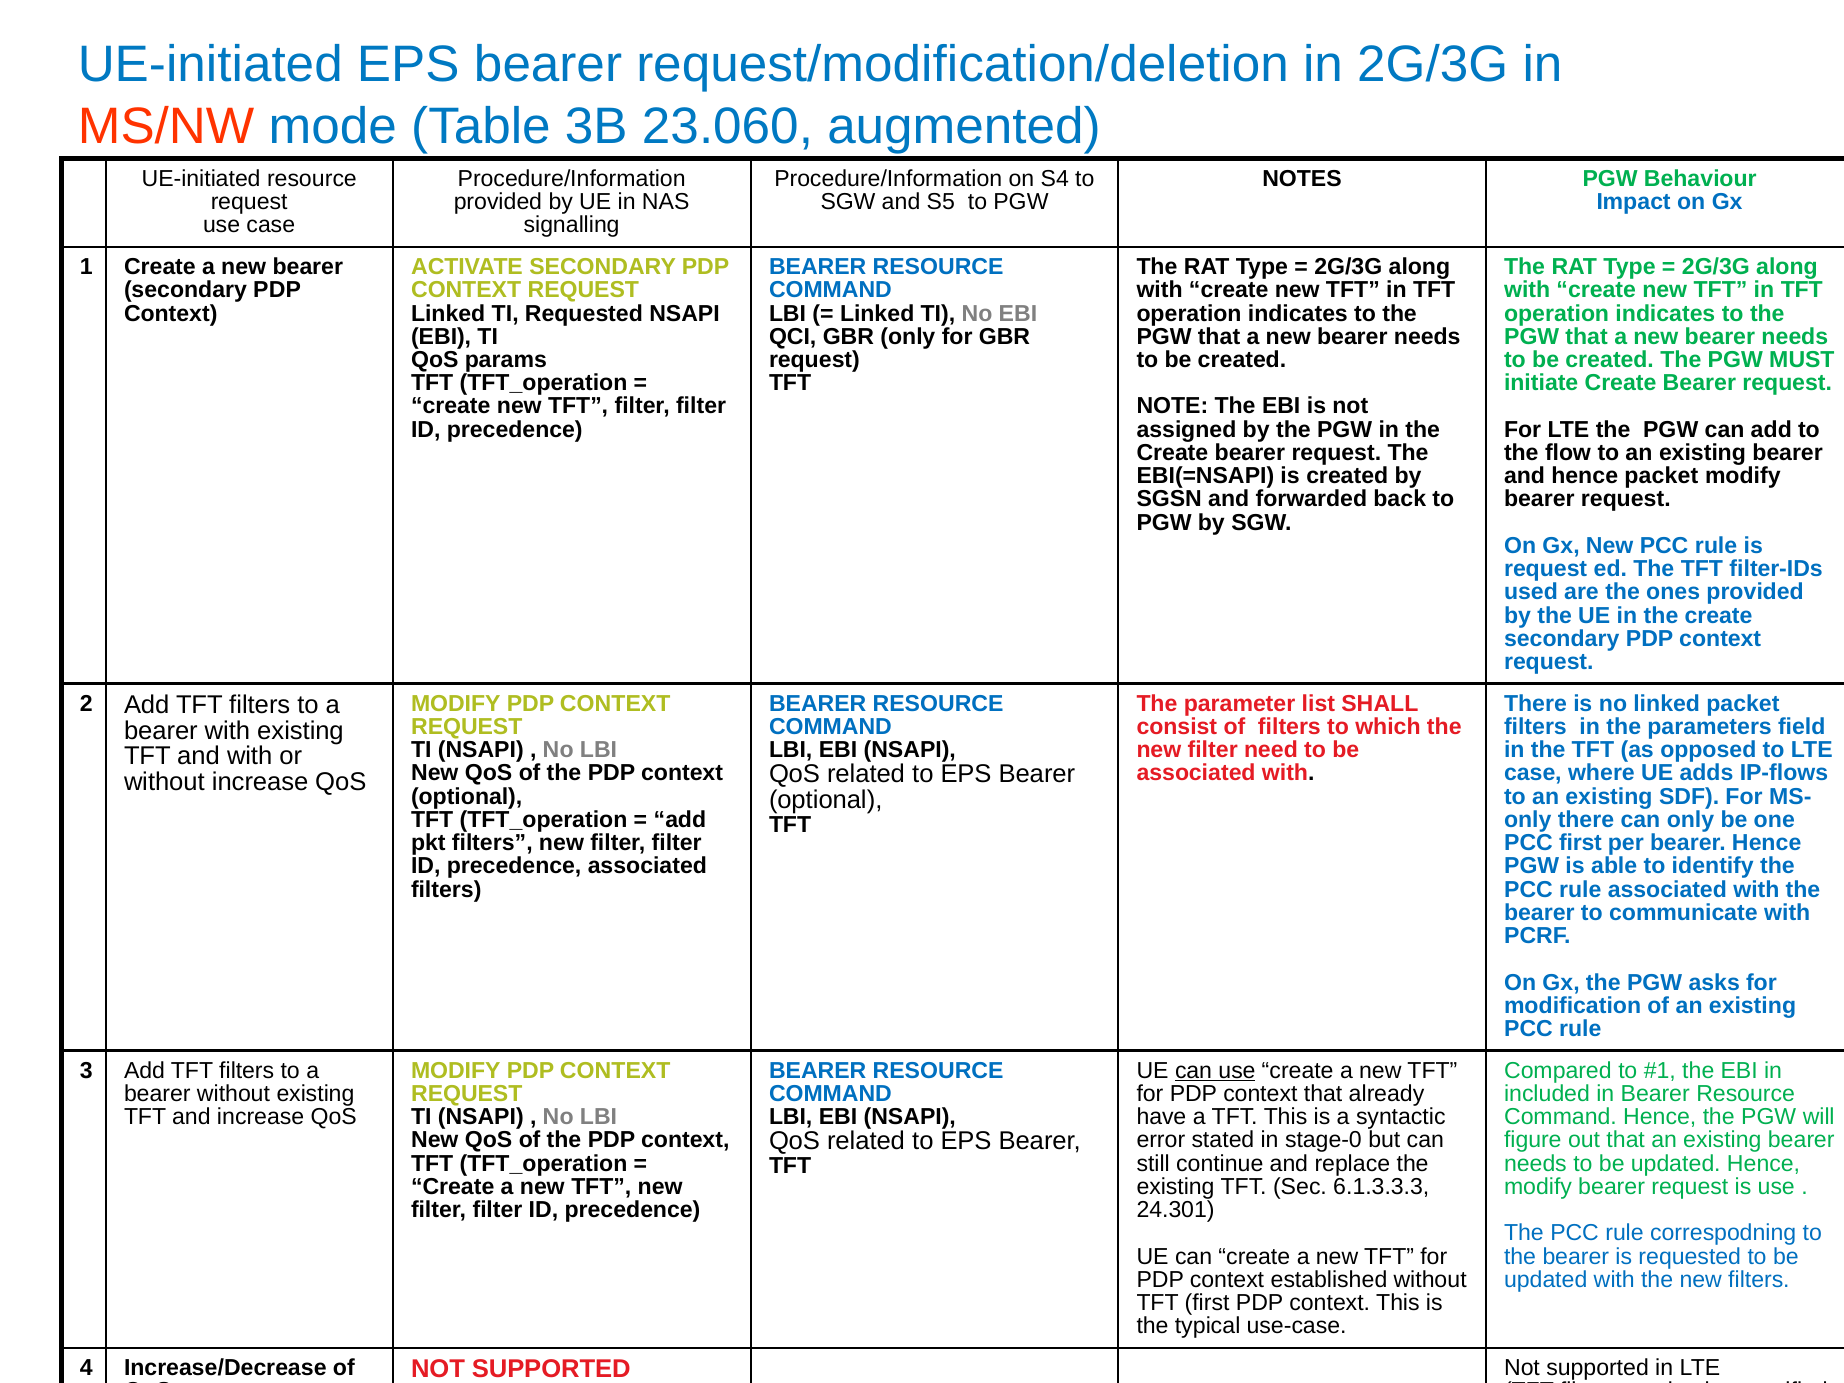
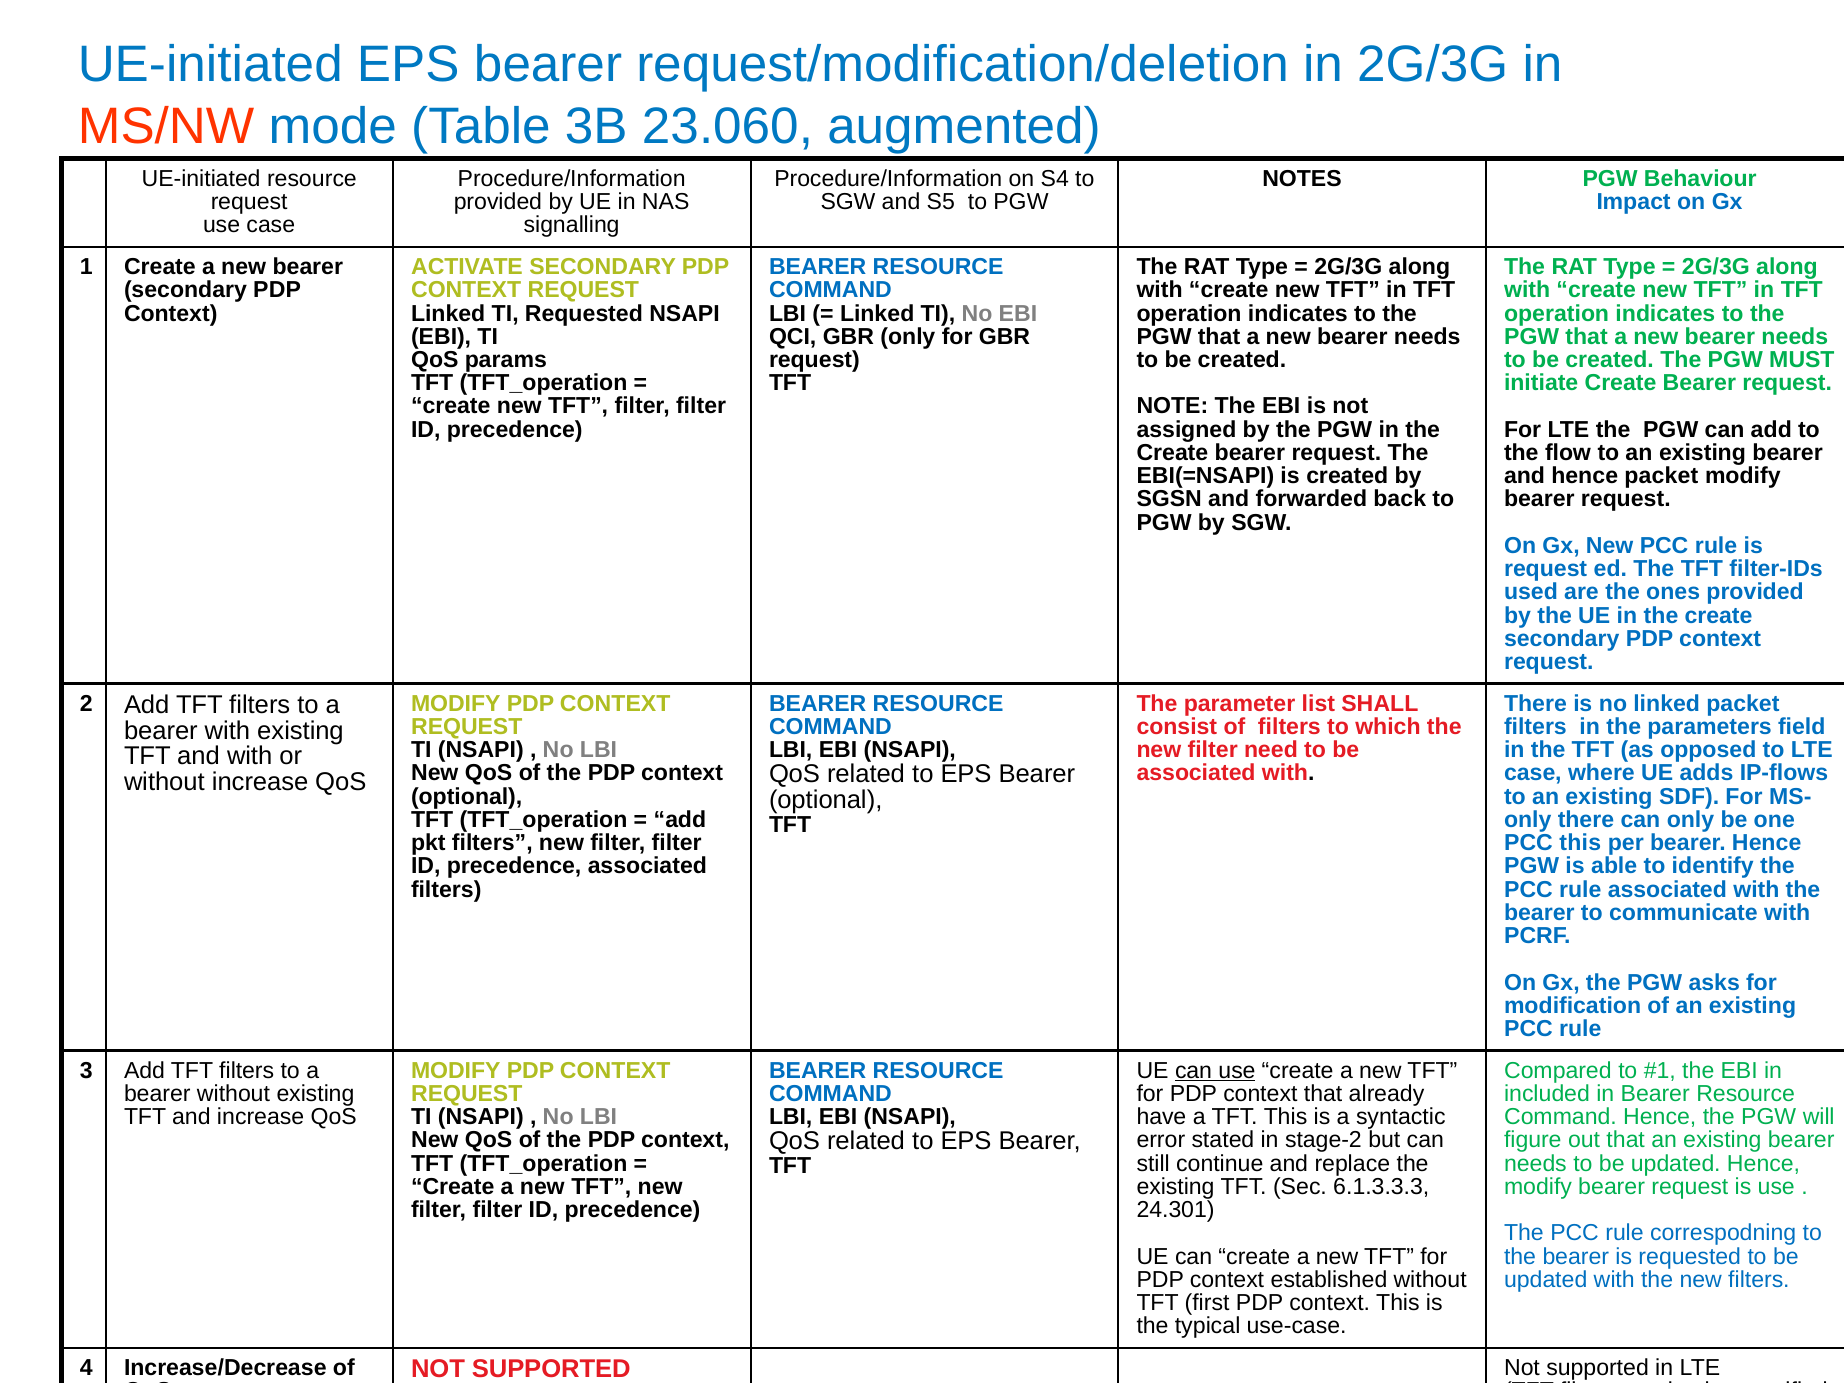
PCC first: first -> this (1580, 843)
stage-0: stage-0 -> stage-2 (1323, 1140)
